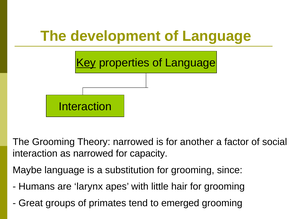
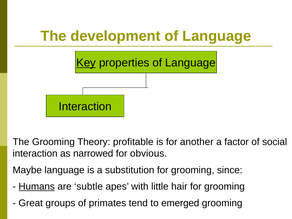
Theory narrowed: narrowed -> profitable (133, 142)
capacity: capacity -> obvious (149, 153)
Humans underline: none -> present (37, 187)
larynx: larynx -> subtle (89, 187)
